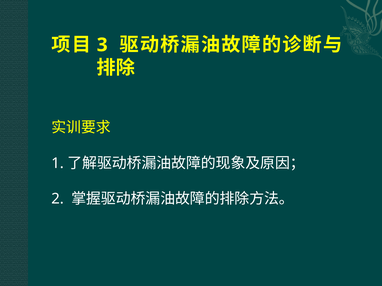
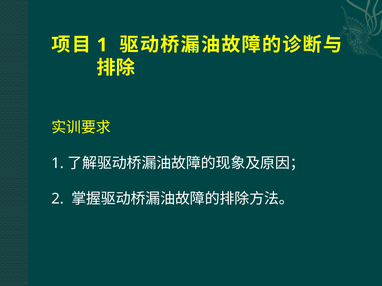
3: 3 -> 1 (102, 45)
